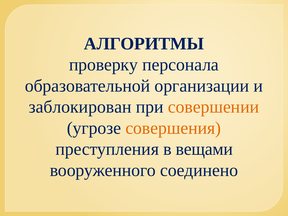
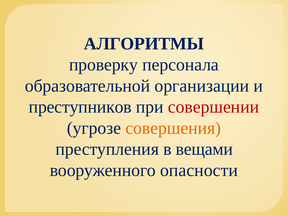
заблокирован: заблокирован -> преступников (80, 107)
совершении colour: orange -> red (214, 107)
соединено: соединено -> опасности (199, 170)
